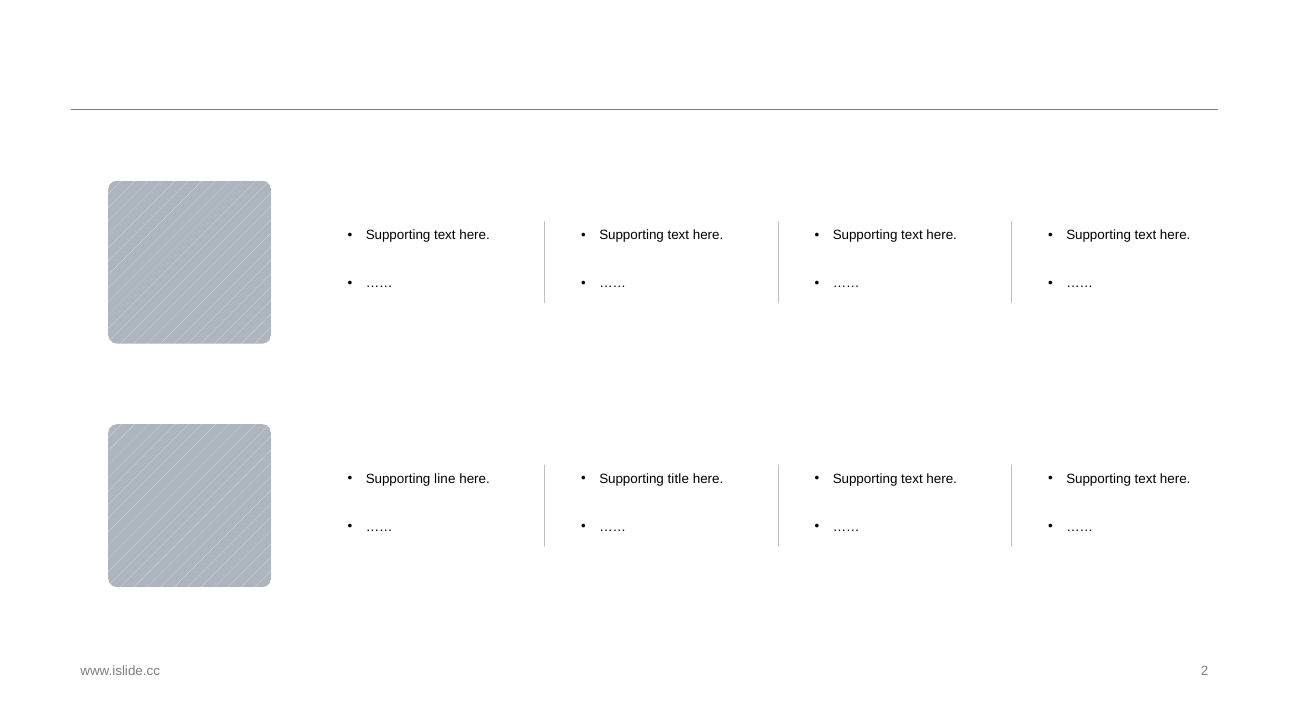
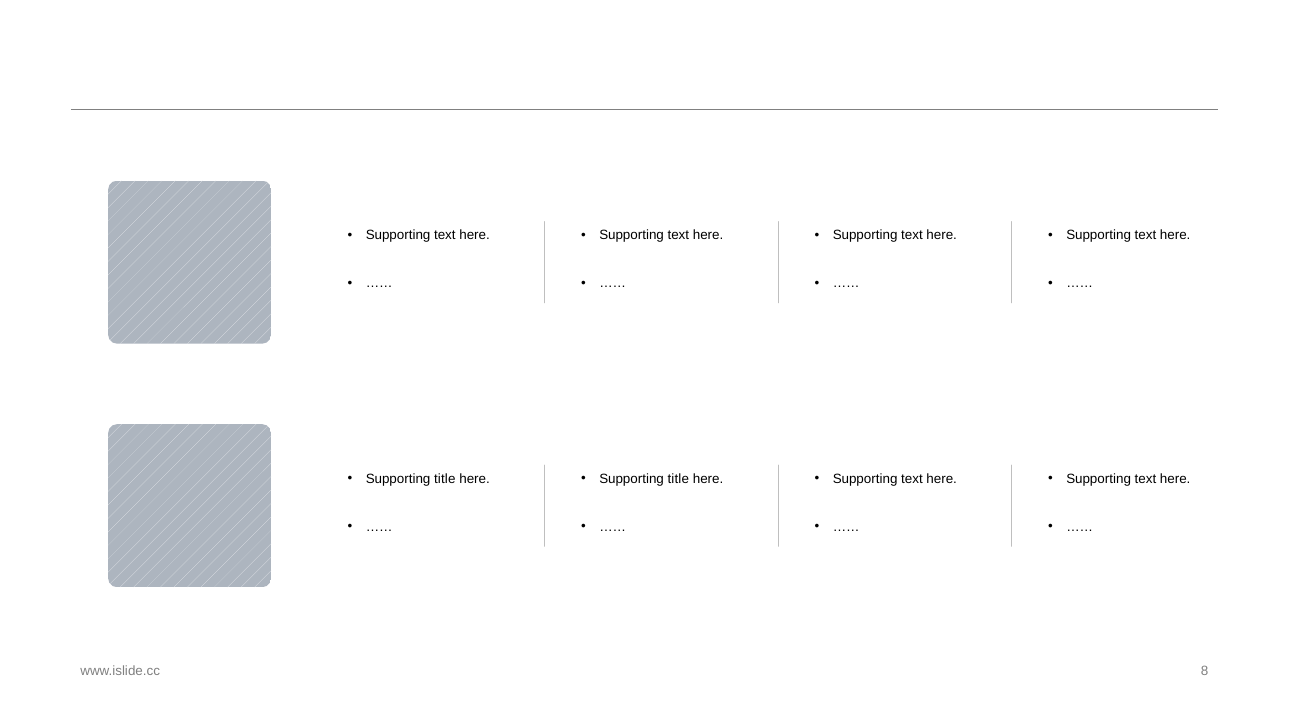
line: line -> title (445, 479)
2: 2 -> 8 (1205, 672)
